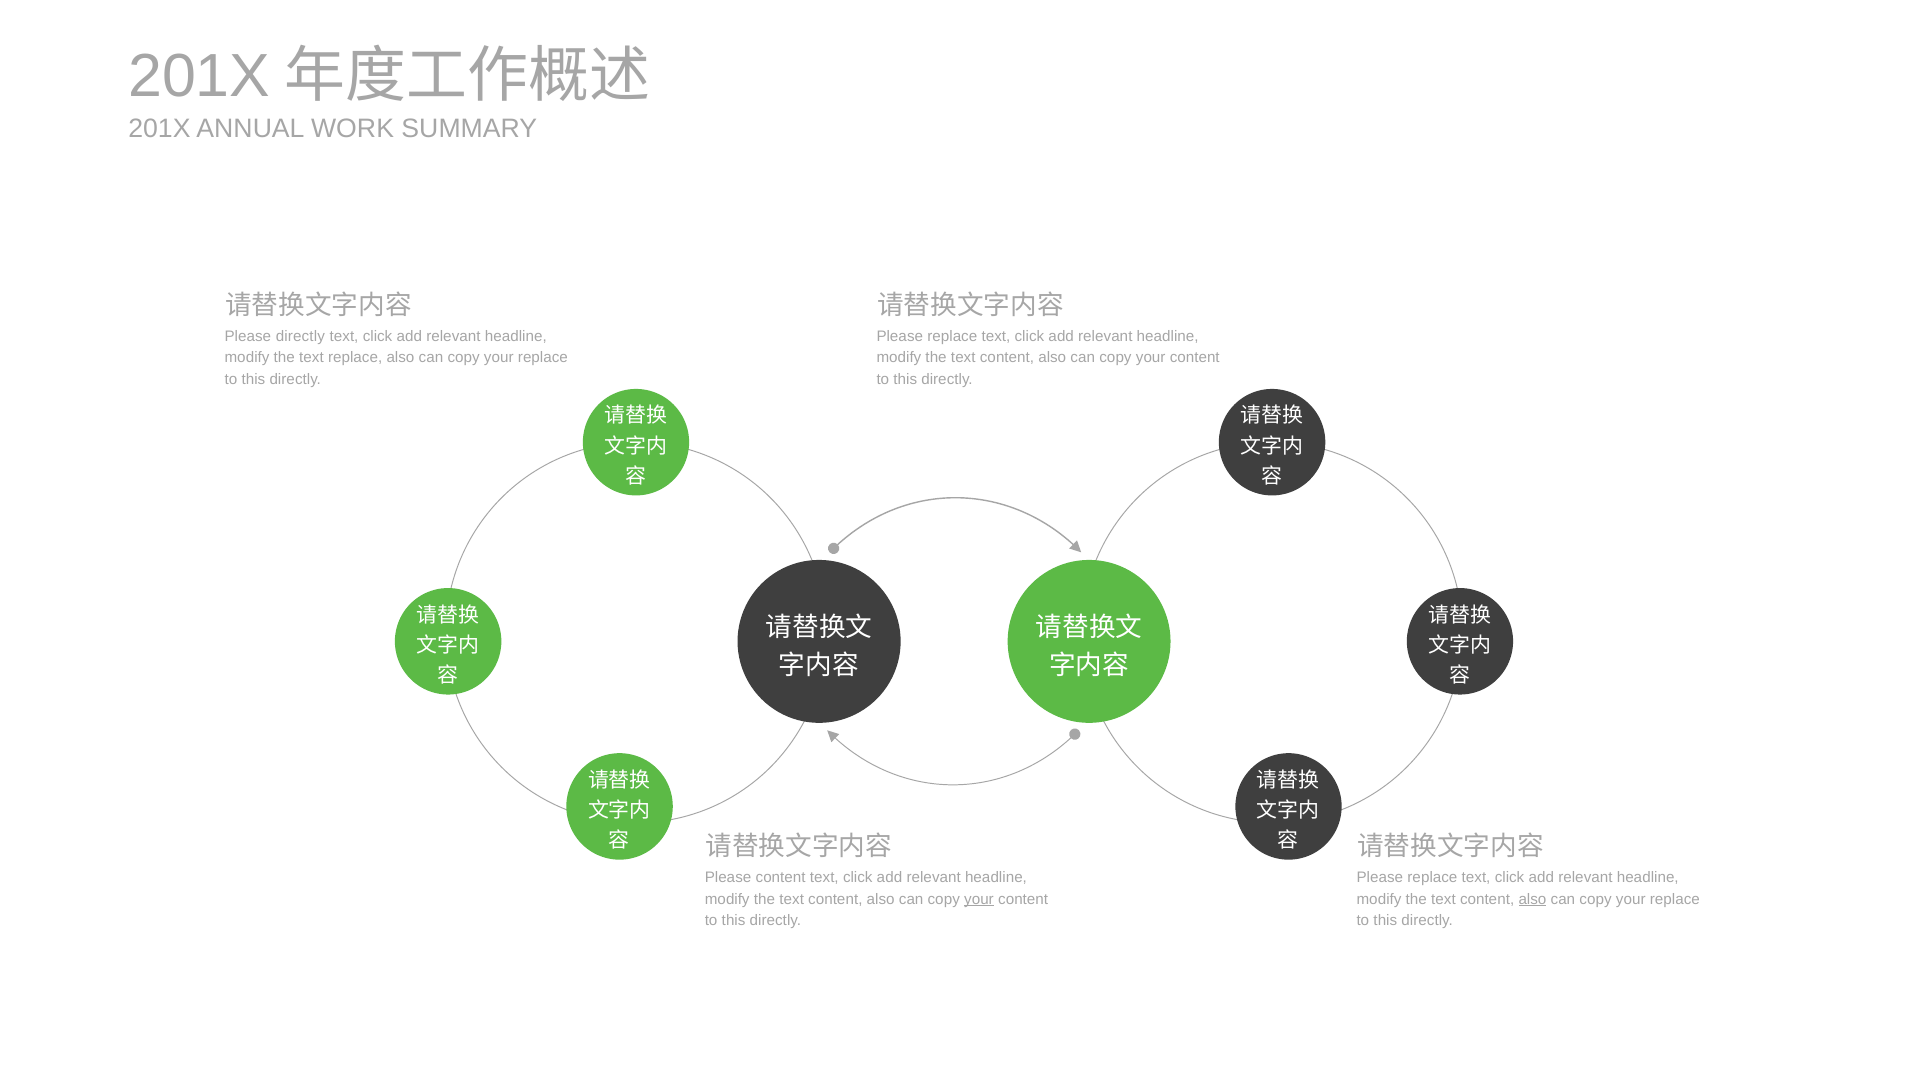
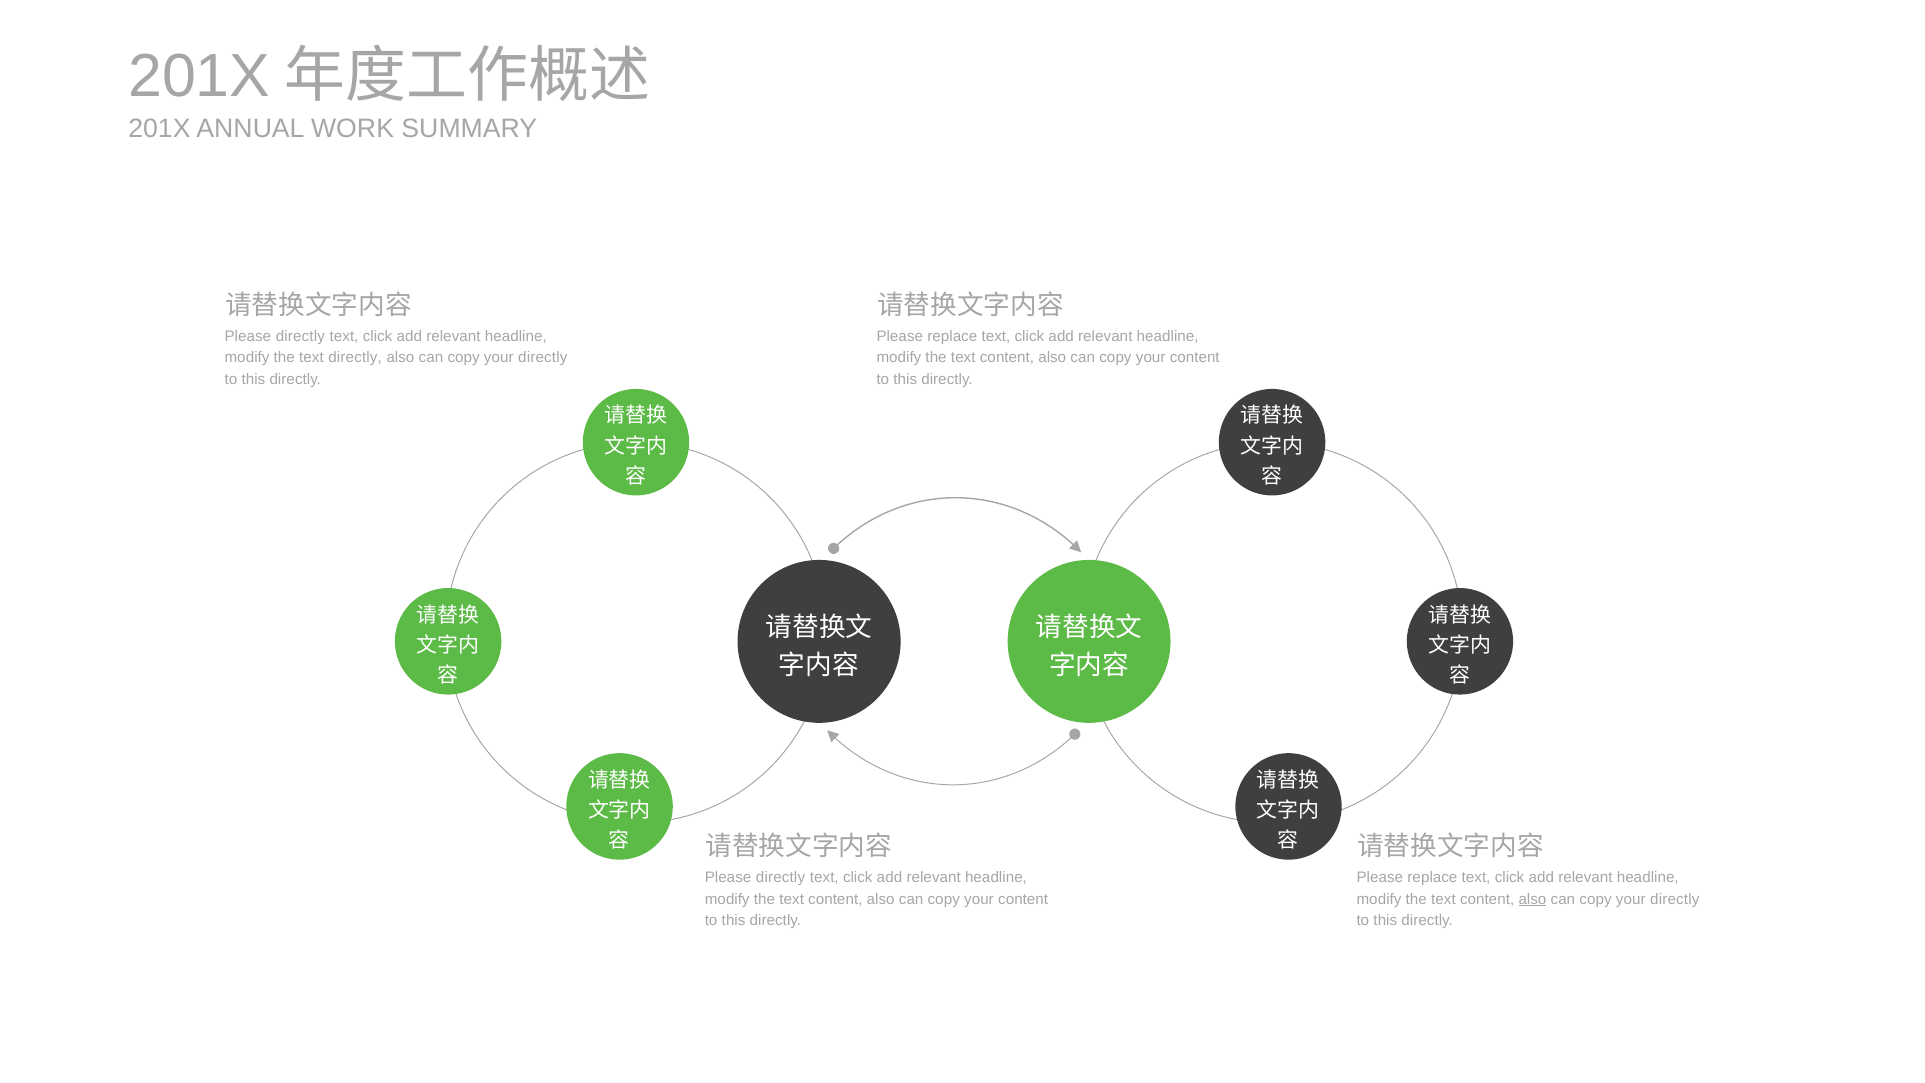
text replace: replace -> directly (355, 358)
replace: replace -> directly (543, 358)
content: content -> directly (781, 877)
your underline: present -> none (979, 899)
replace: replace -> directly (1675, 899)
